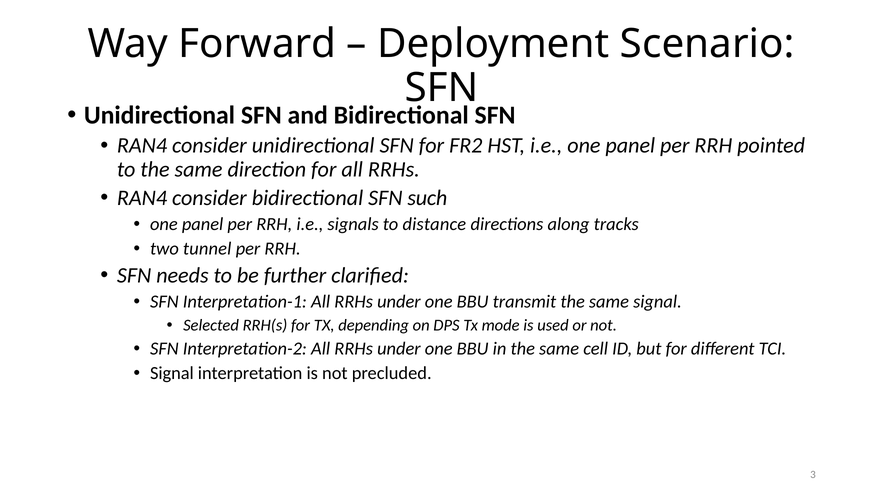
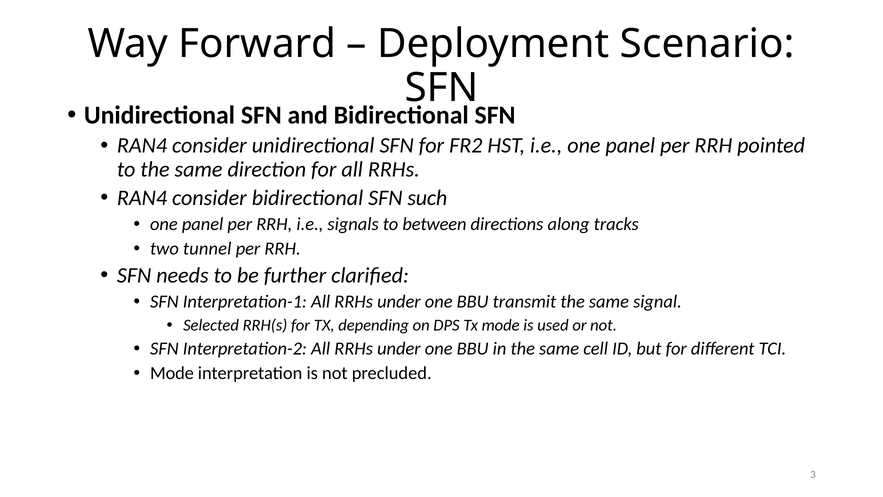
distance: distance -> between (434, 224)
Signal: Signal -> Mode (172, 373)
